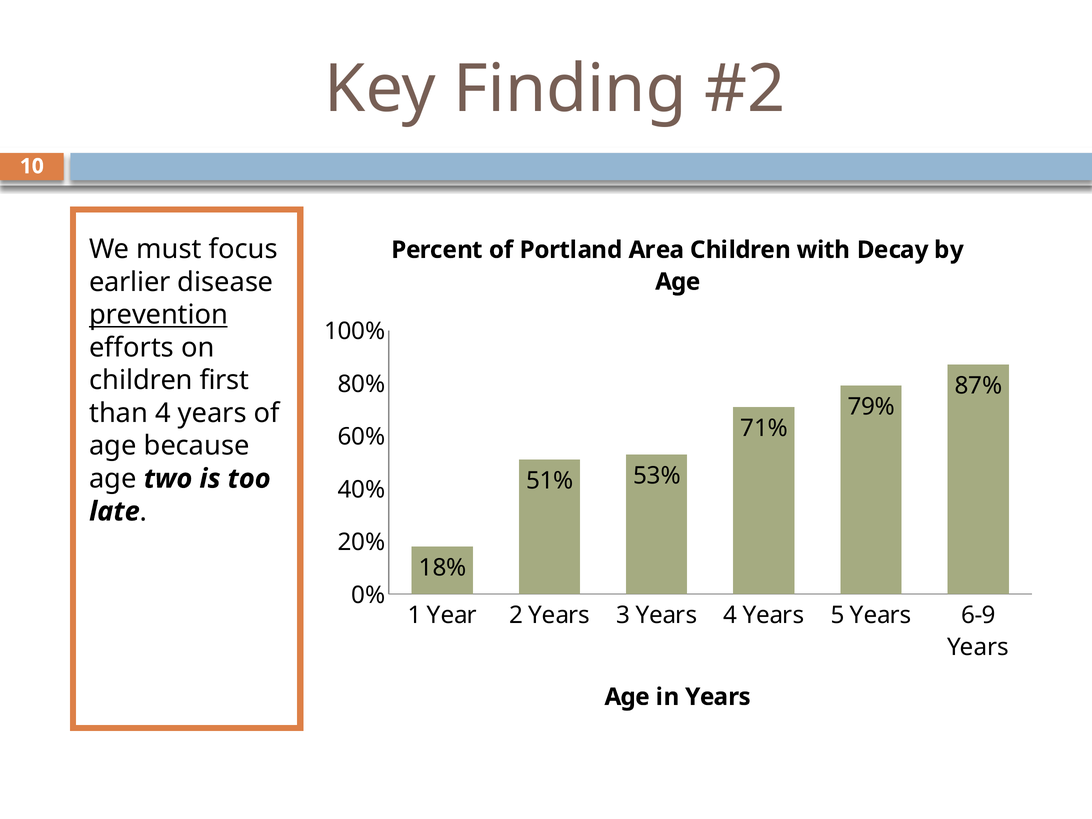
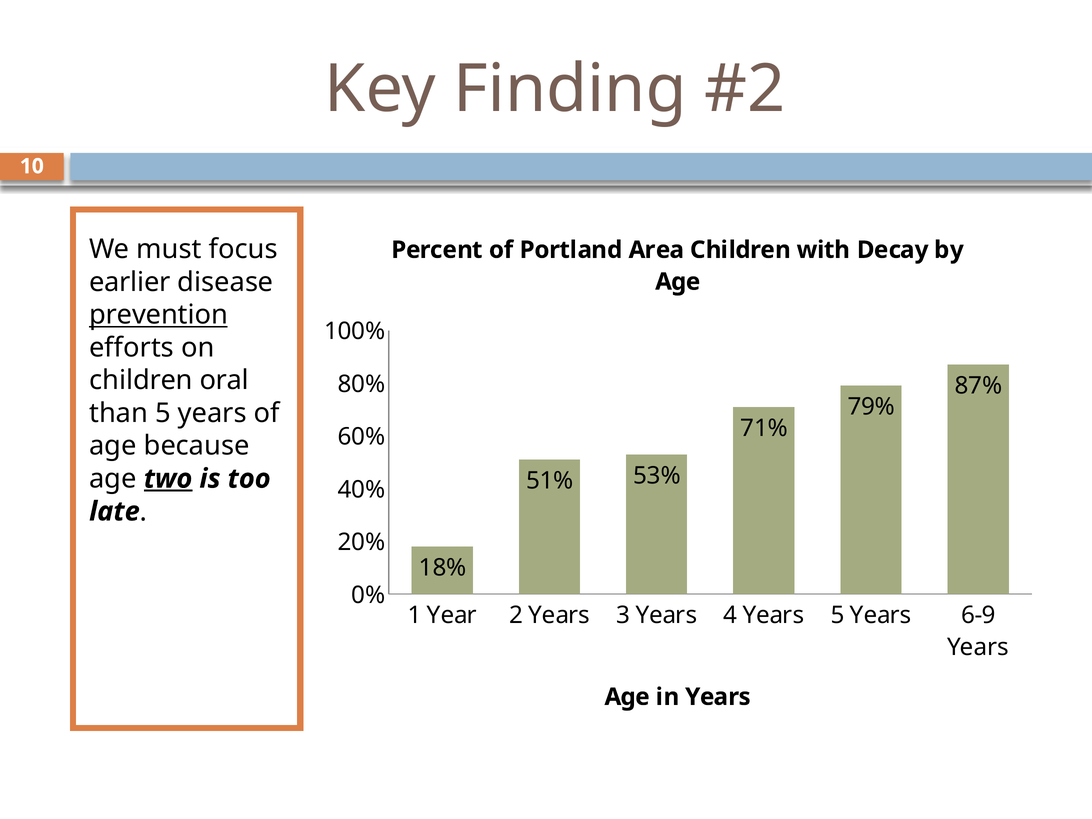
first: first -> oral (224, 380)
than 4: 4 -> 5 (163, 413)
two underline: none -> present (168, 479)
